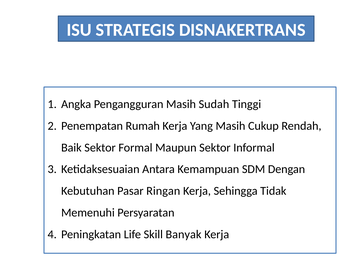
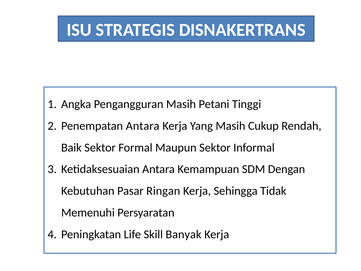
Sudah: Sudah -> Petani (214, 104)
Penempatan Rumah: Rumah -> Antara (143, 126)
